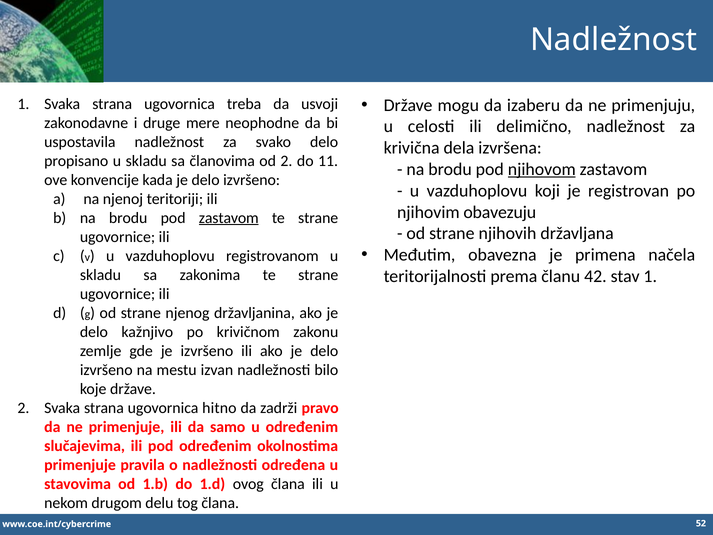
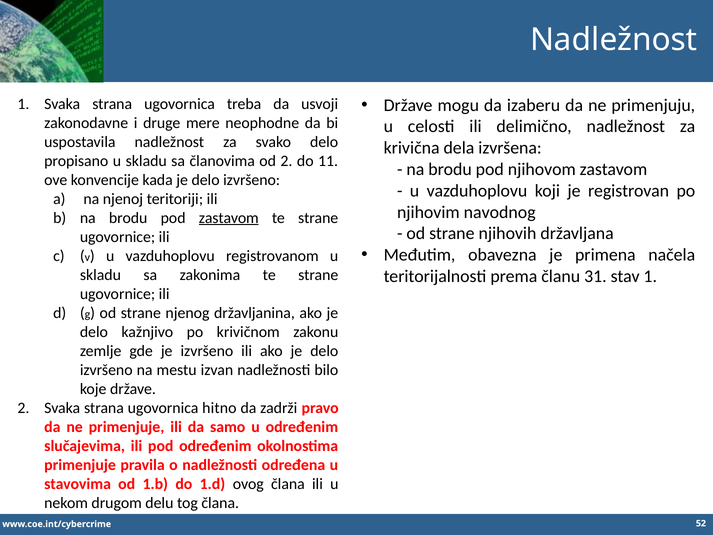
njihovom underline: present -> none (542, 169)
obavezuju: obavezuju -> navodnog (500, 212)
42: 42 -> 31 (595, 276)
